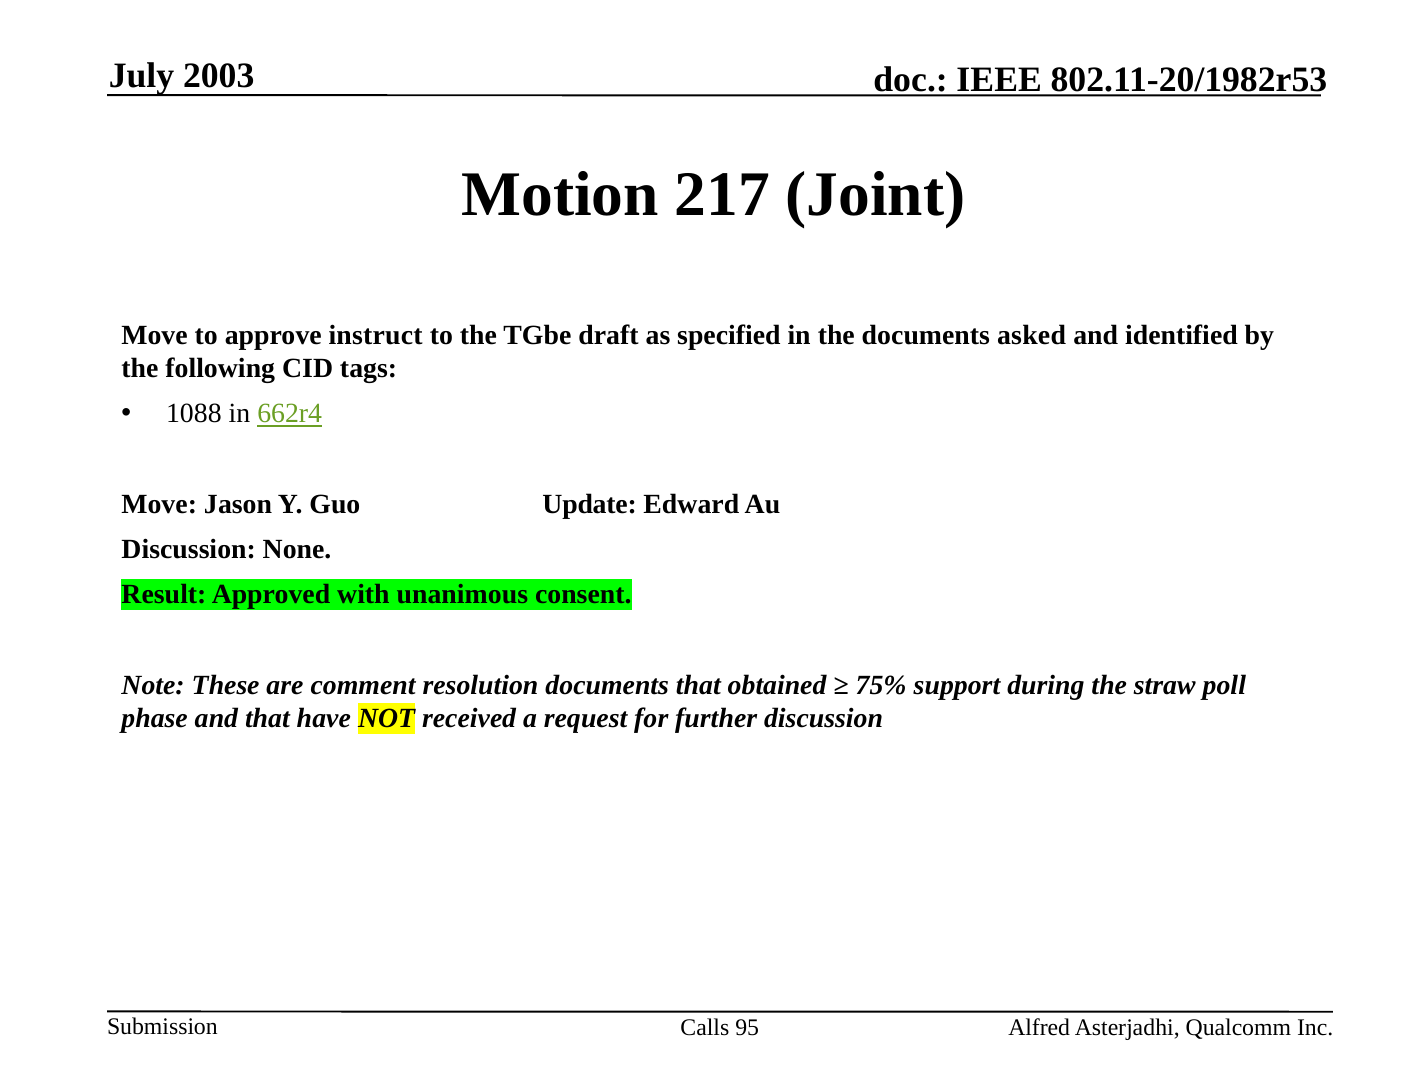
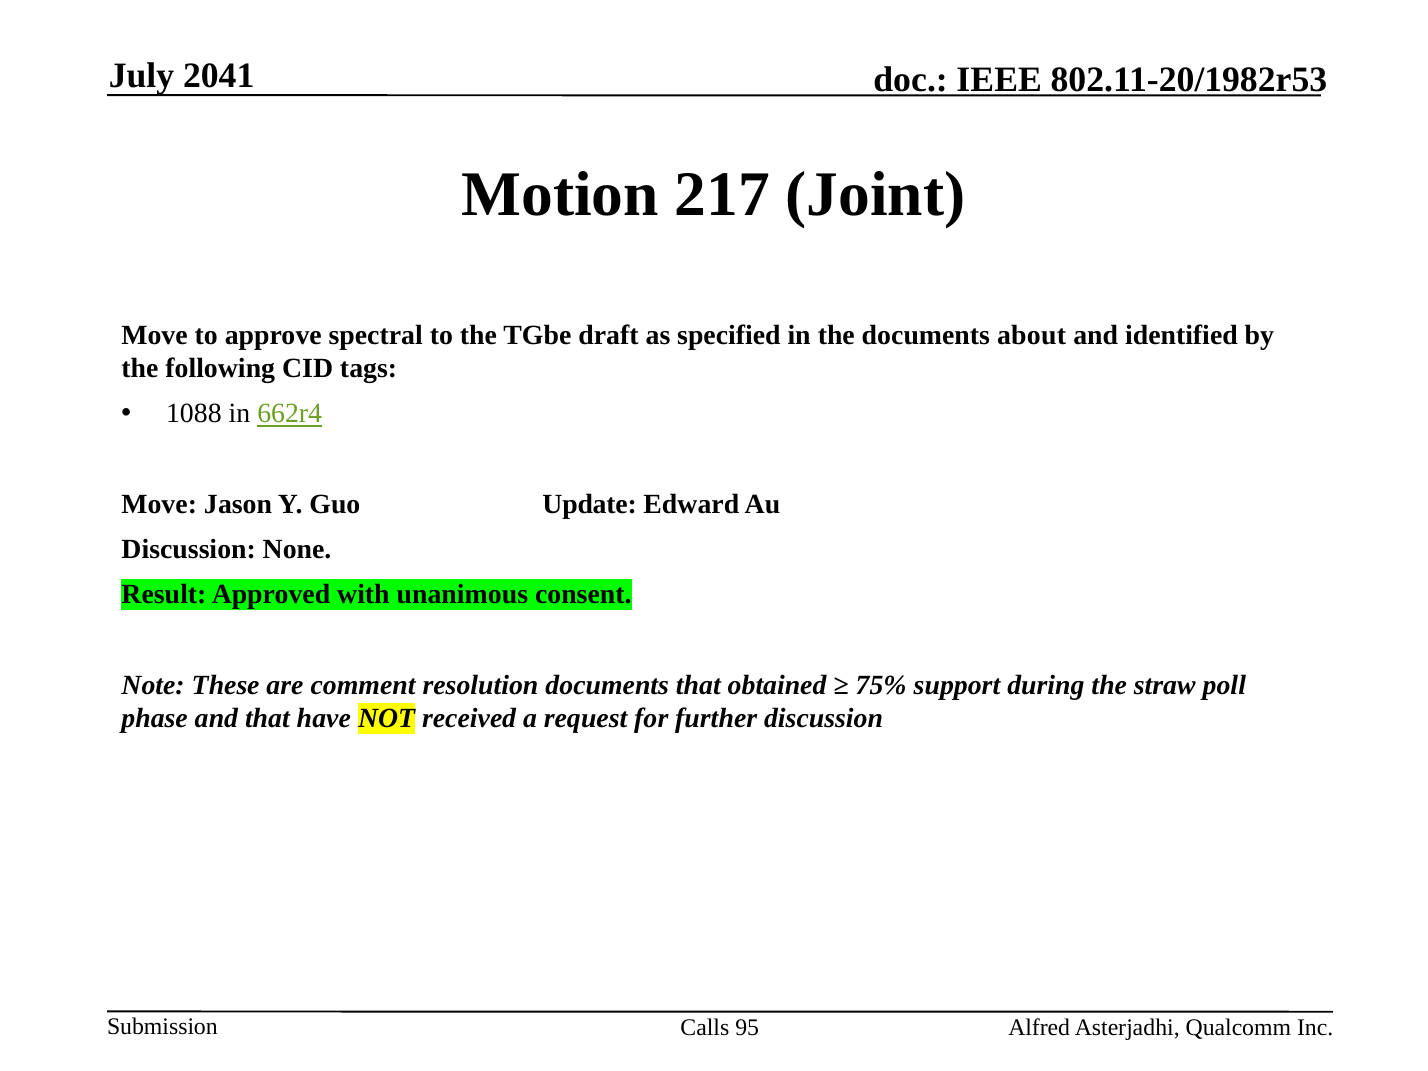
2003: 2003 -> 2041 (219, 76)
instruct: instruct -> spectral (376, 335)
asked: asked -> about (1032, 335)
